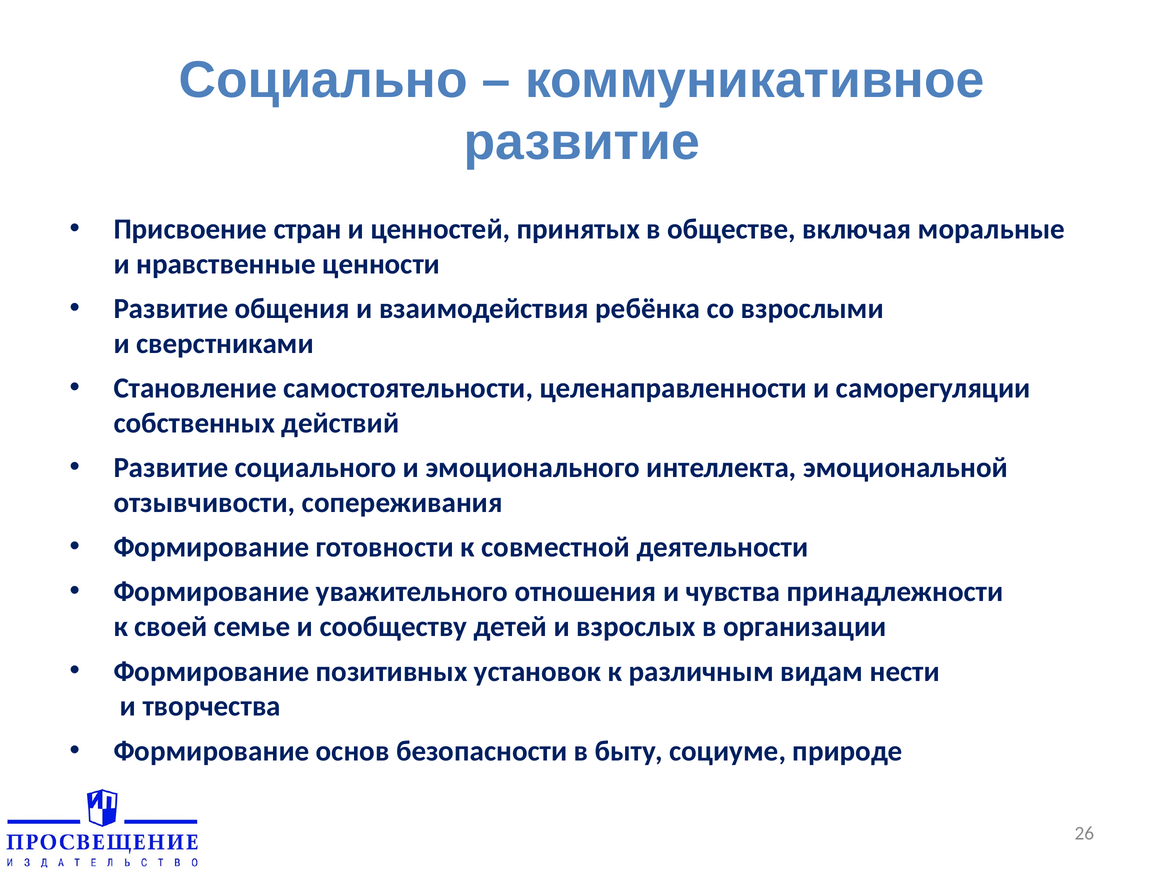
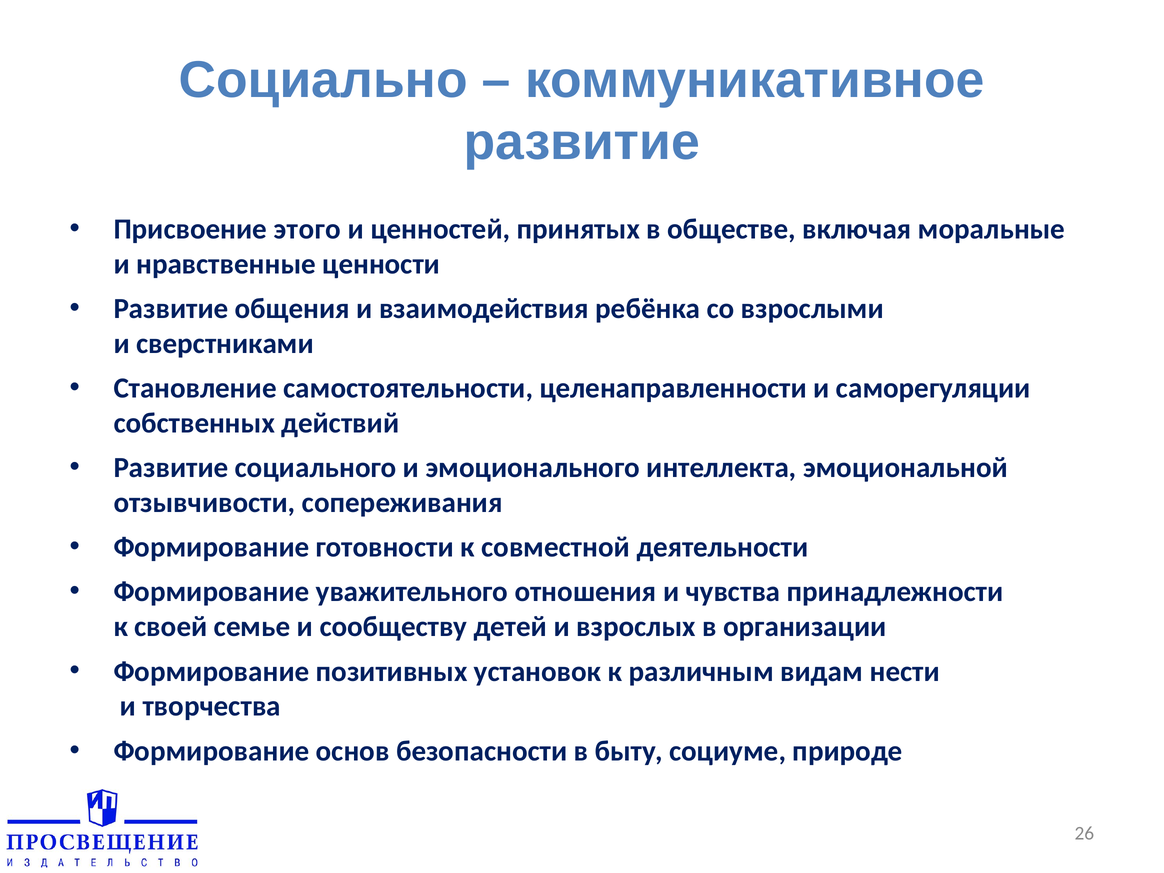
стран: стран -> этого (307, 229)
